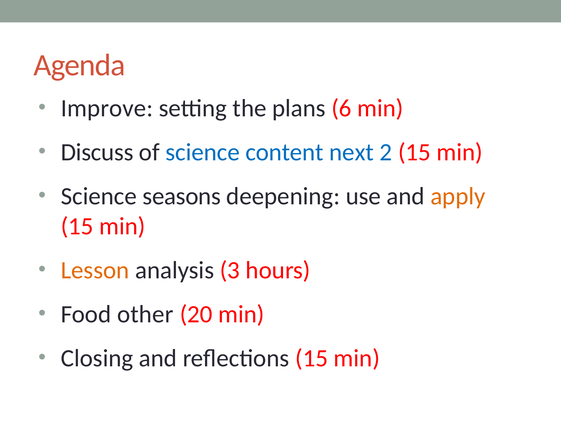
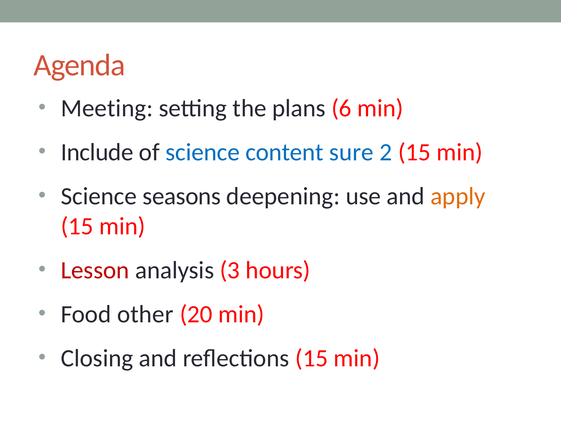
Improve: Improve -> Meeting (107, 108)
Discuss: Discuss -> Include (97, 152)
next: next -> sure (351, 152)
Lesson colour: orange -> red (95, 270)
